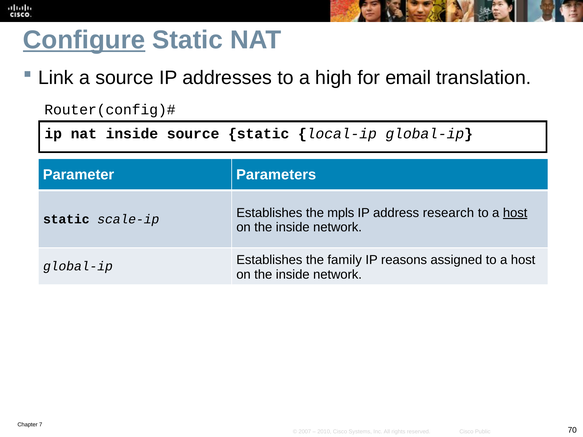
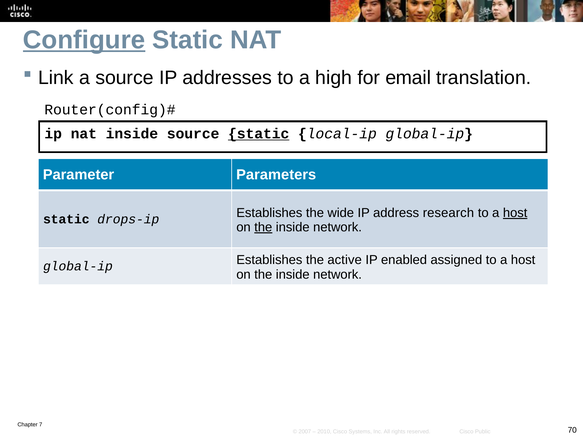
static underline: none -> present (259, 134)
mpls: mpls -> wide (341, 213)
scale-ip: scale-ip -> drops-ip (128, 219)
the underline: none -> present (263, 227)
family: family -> active (345, 260)
reasons: reasons -> enabled (404, 260)
